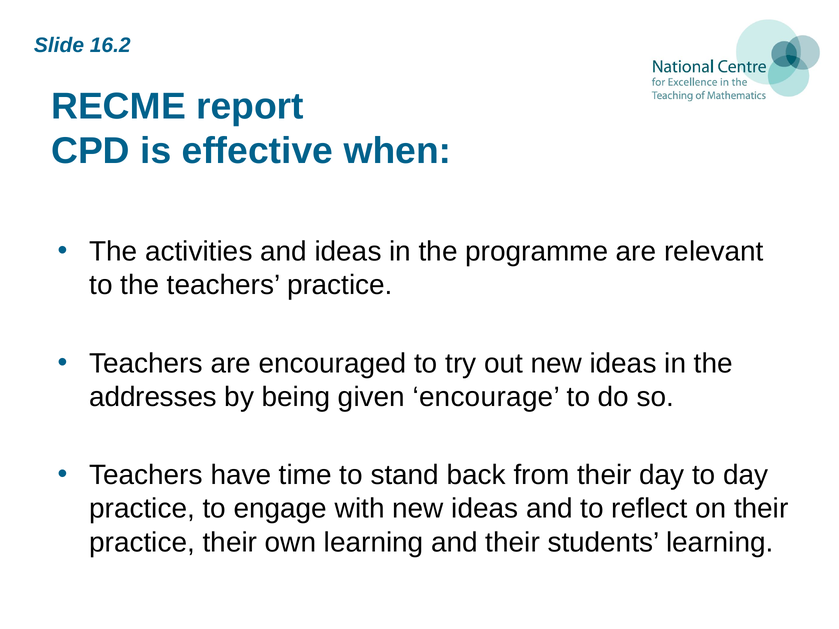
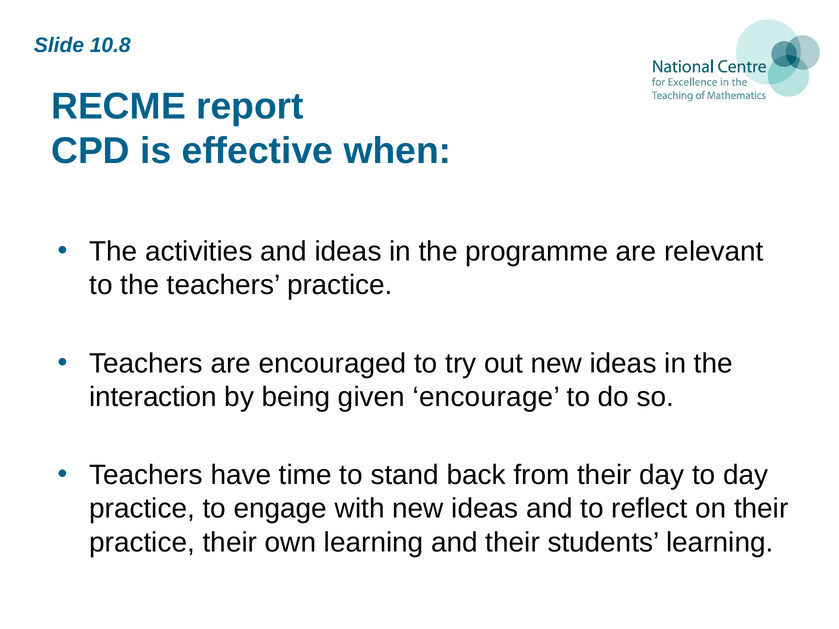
16.2: 16.2 -> 10.8 (110, 45)
addresses: addresses -> interaction (153, 397)
